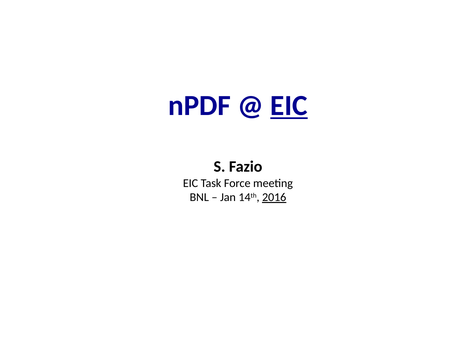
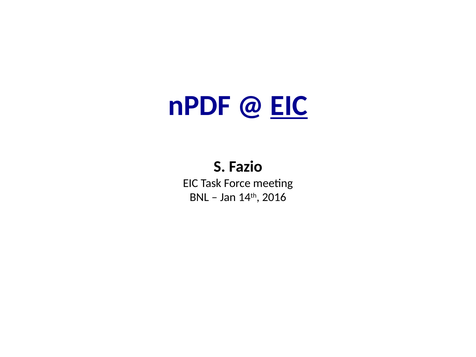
2016 underline: present -> none (274, 197)
